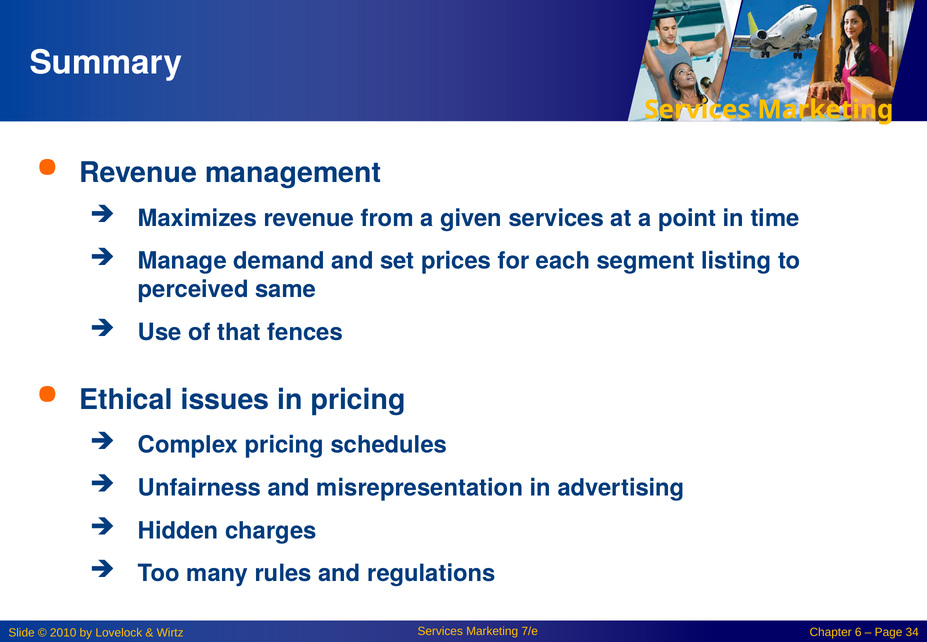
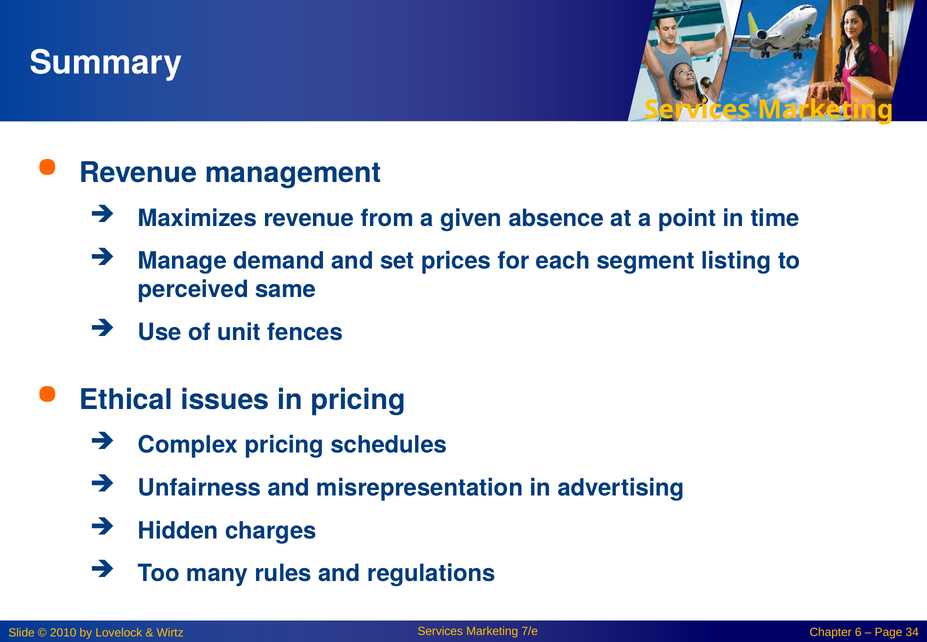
given services: services -> absence (556, 218)
that: that -> unit (239, 332)
